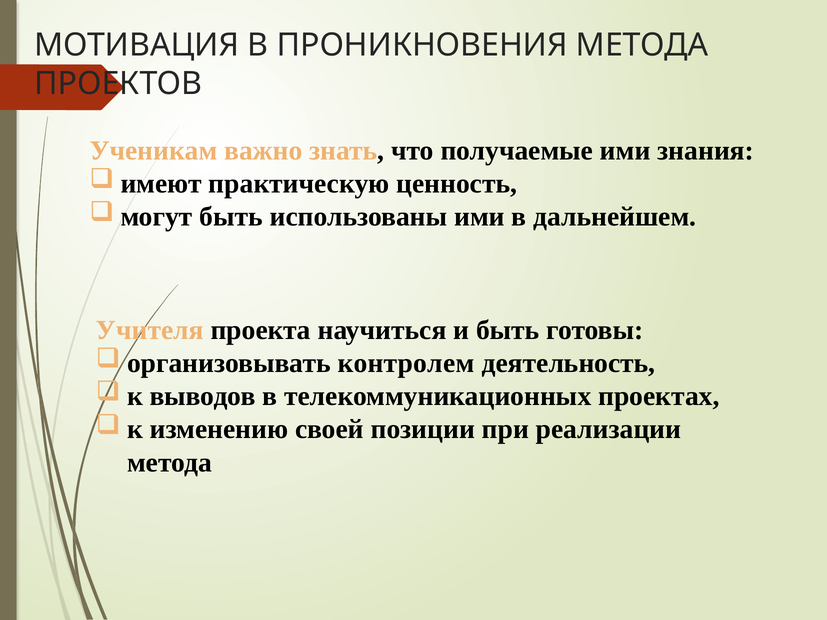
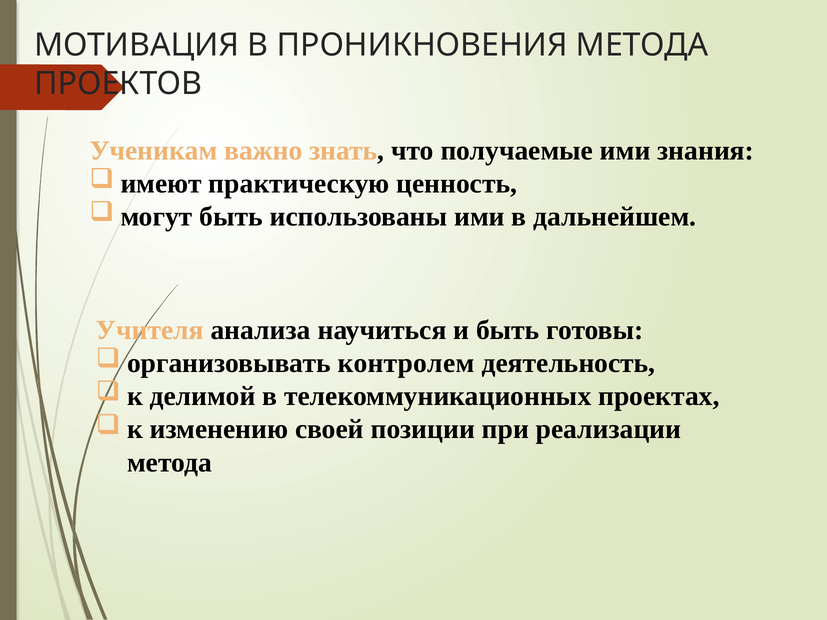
проекта: проекта -> анализа (261, 330)
выводов: выводов -> делимой (203, 396)
